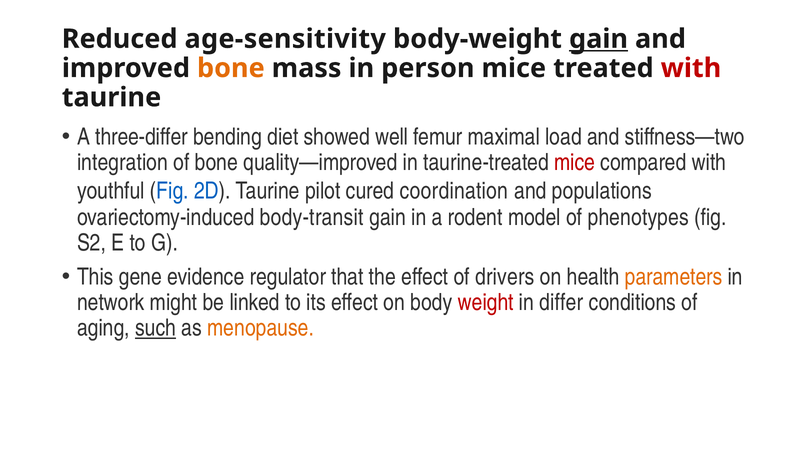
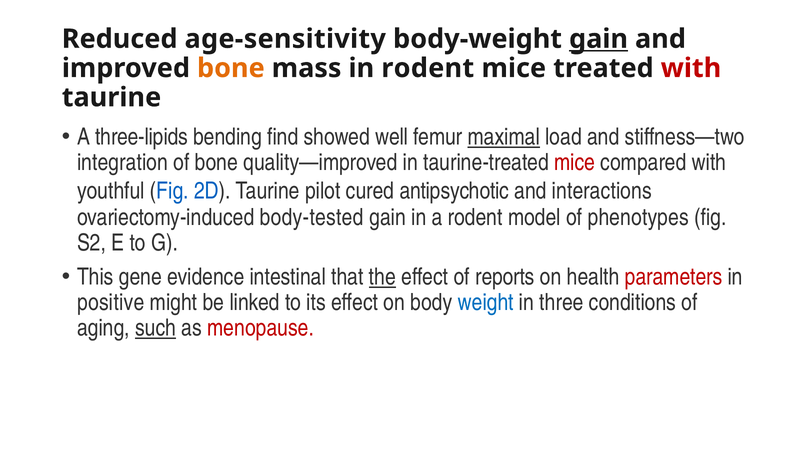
in person: person -> rodent (428, 68)
three-differ: three-differ -> three-lipids (142, 137)
diet: diet -> find (283, 137)
maximal underline: none -> present (504, 137)
coordination: coordination -> antipsychotic (454, 191)
populations: populations -> interactions (602, 191)
body-transit: body-transit -> body-tested (312, 217)
regulator: regulator -> intestinal (288, 277)
the underline: none -> present (382, 277)
drivers: drivers -> reports (505, 277)
parameters colour: orange -> red (674, 277)
network: network -> positive (111, 303)
weight colour: red -> blue (486, 303)
differ: differ -> three (562, 303)
menopause colour: orange -> red (261, 328)
